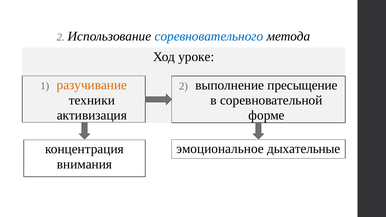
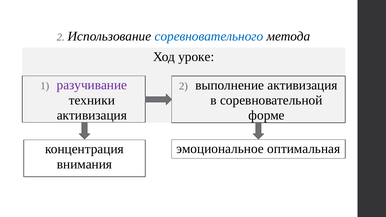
разучивание colour: orange -> purple (92, 85)
выполнение пресыщение: пресыщение -> активизация (302, 85)
дыхательные: дыхательные -> оптимальная (304, 149)
